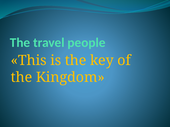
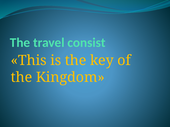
people: people -> consist (86, 43)
